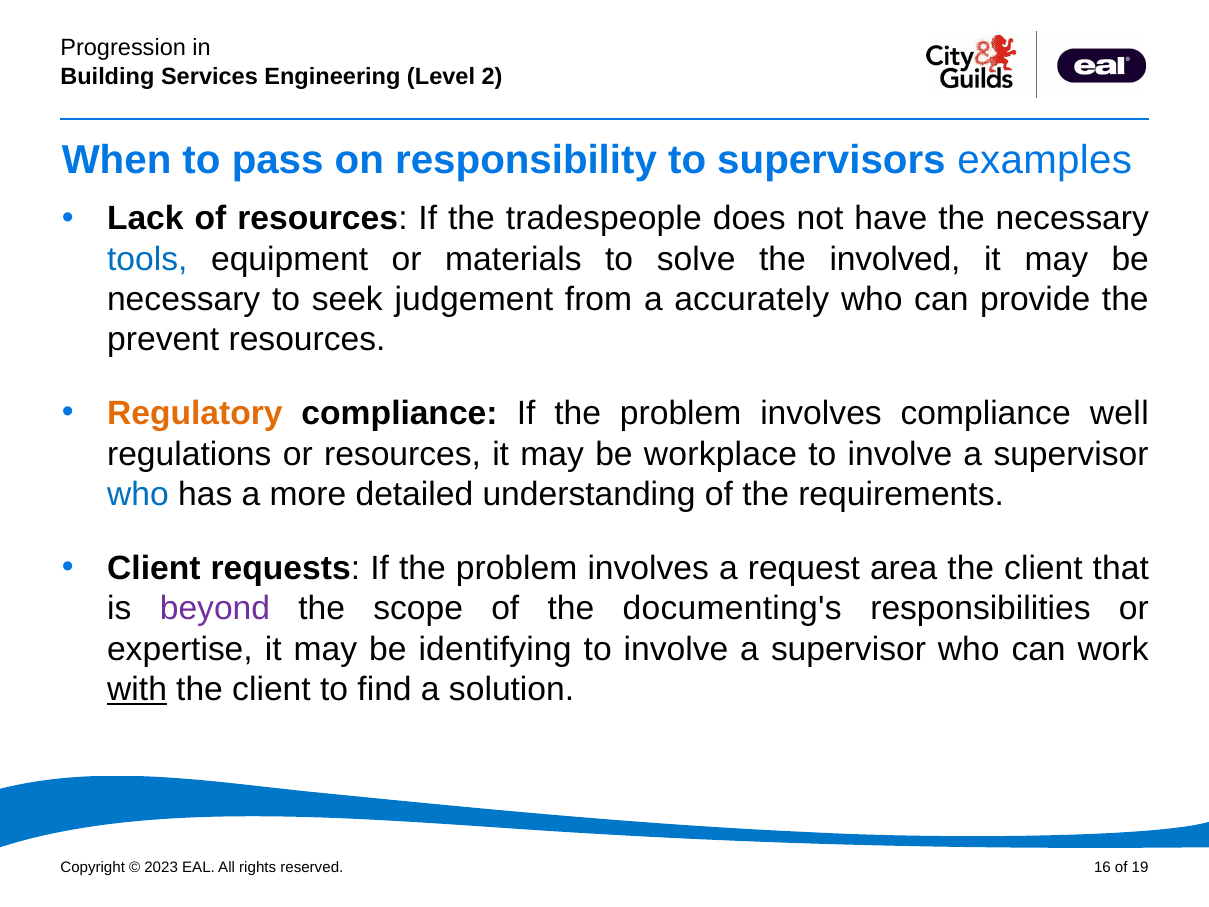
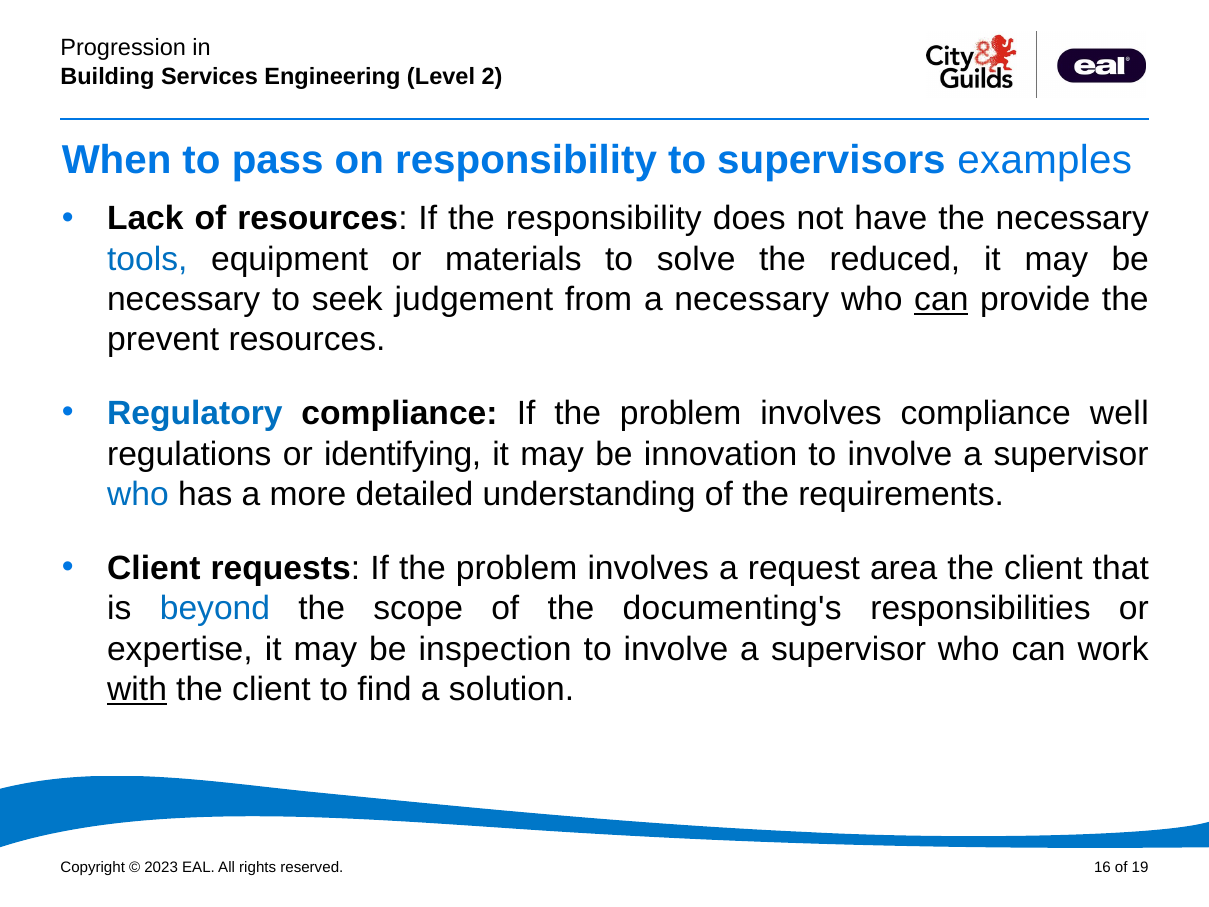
the tradespeople: tradespeople -> responsibility (604, 219)
involved: involved -> reduced (895, 259)
a accurately: accurately -> necessary (752, 299)
can underline: none -> present (941, 299)
Regulatory colour: orange -> blue (195, 414)
or resources: resources -> identifying (403, 454)
workplace: workplace -> innovation (721, 454)
beyond colour: purple -> blue (215, 609)
identifying: identifying -> inspection (495, 649)
